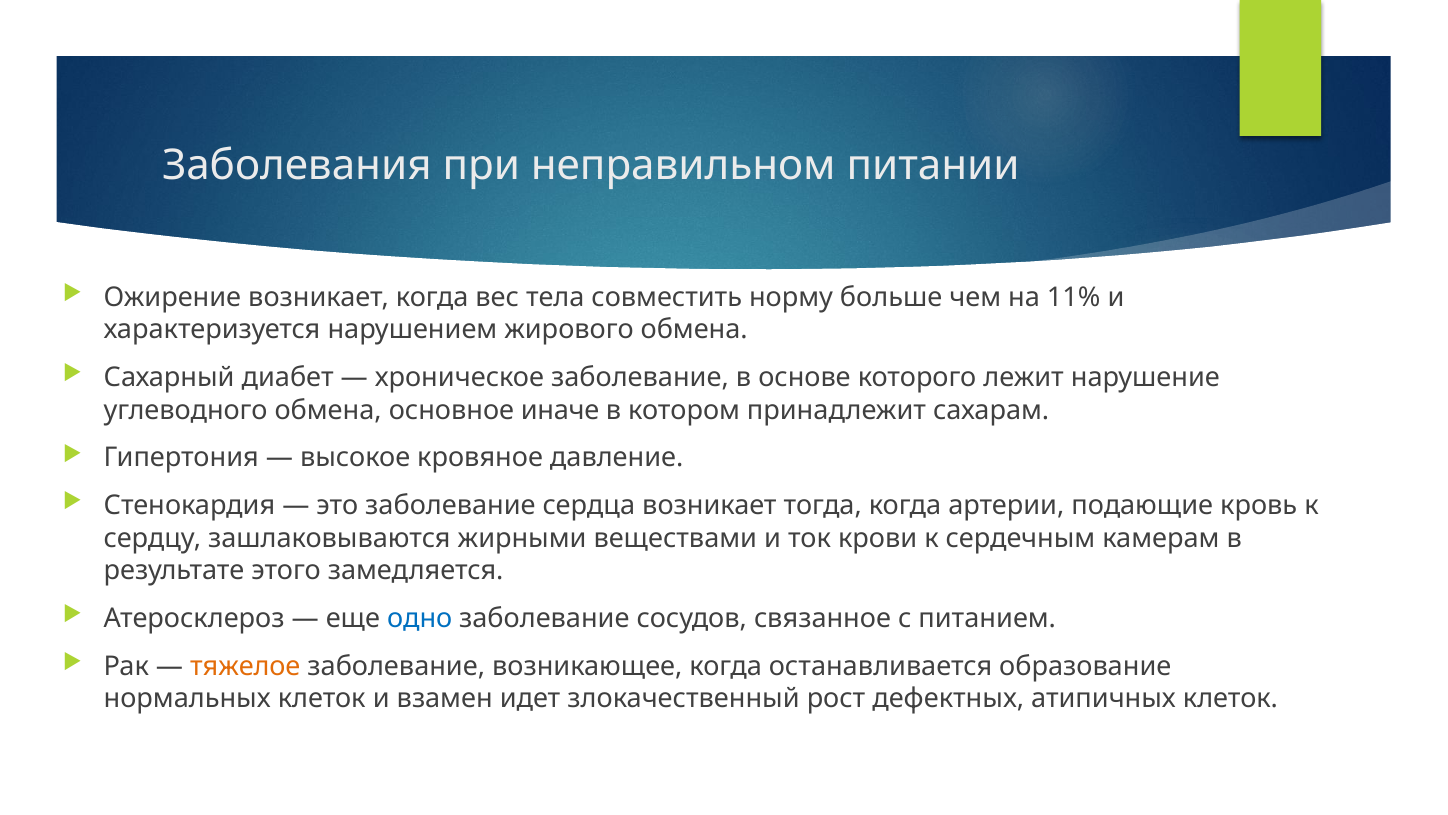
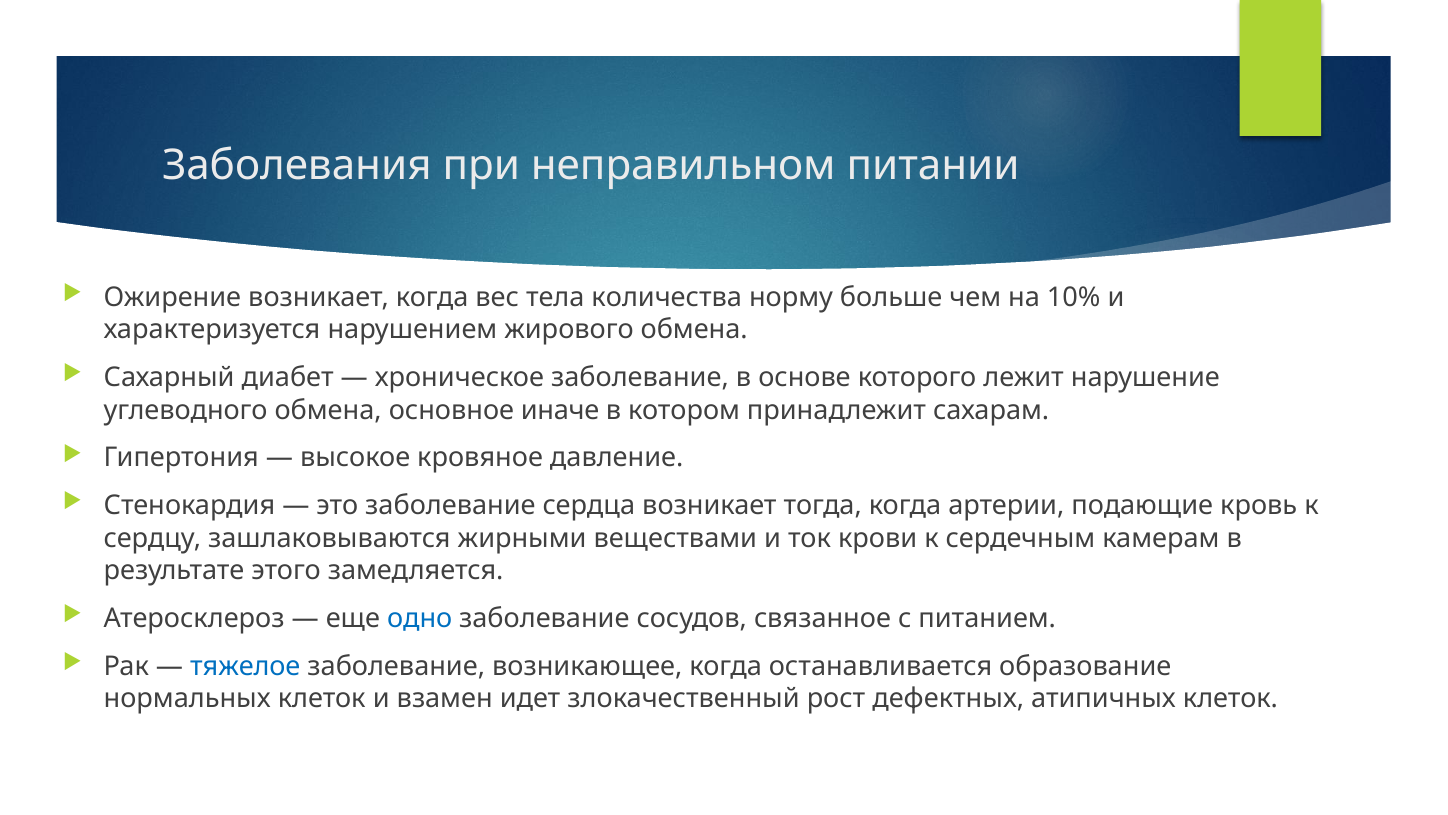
совместить: совместить -> количества (667, 297)
11%: 11% -> 10% (1074, 297)
тяжелое colour: orange -> blue (245, 666)
